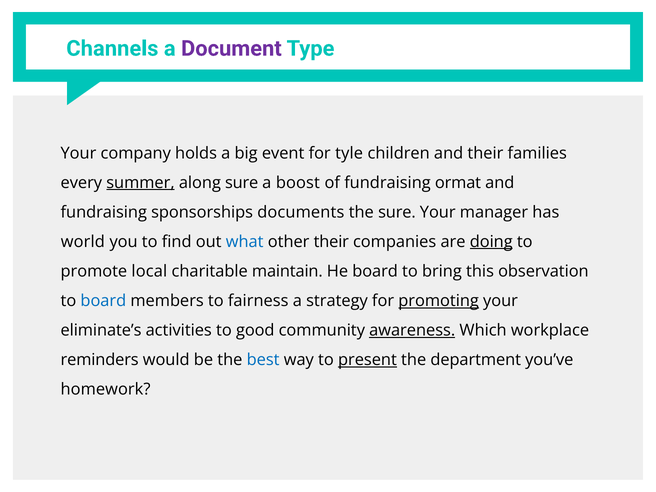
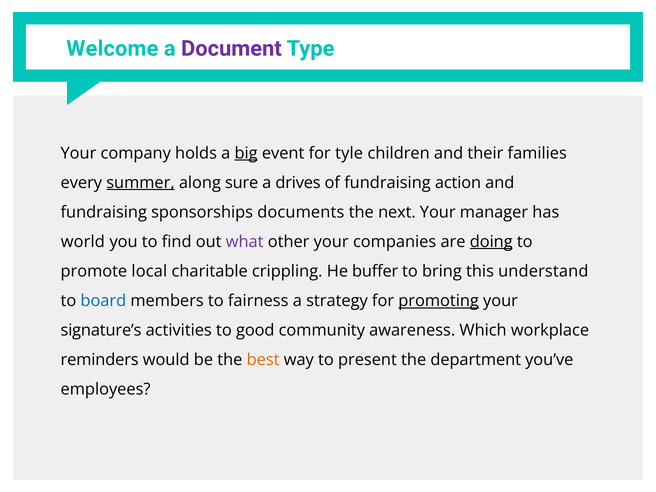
Channels: Channels -> Welcome (112, 49)
big underline: none -> present (246, 153)
boost: boost -> drives (298, 183)
ormat: ormat -> action (458, 183)
the sure: sure -> next (397, 212)
what colour: blue -> purple (245, 242)
other their: their -> your (331, 242)
maintain: maintain -> crippling (287, 271)
He board: board -> buffer (375, 271)
observation: observation -> understand (543, 271)
eliminate’s: eliminate’s -> signature’s (101, 330)
awareness underline: present -> none (412, 330)
best colour: blue -> orange (263, 360)
present underline: present -> none (367, 360)
homework: homework -> employees (106, 389)
